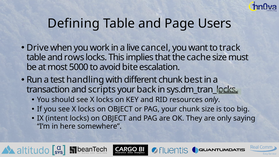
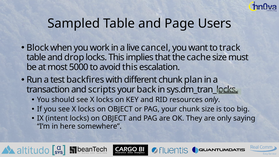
Defining: Defining -> Sampled (74, 23)
Drive: Drive -> Block (38, 48)
rows: rows -> drop (74, 57)
avoid bite: bite -> this (130, 67)
handling: handling -> backfires (85, 80)
best: best -> plan (193, 80)
